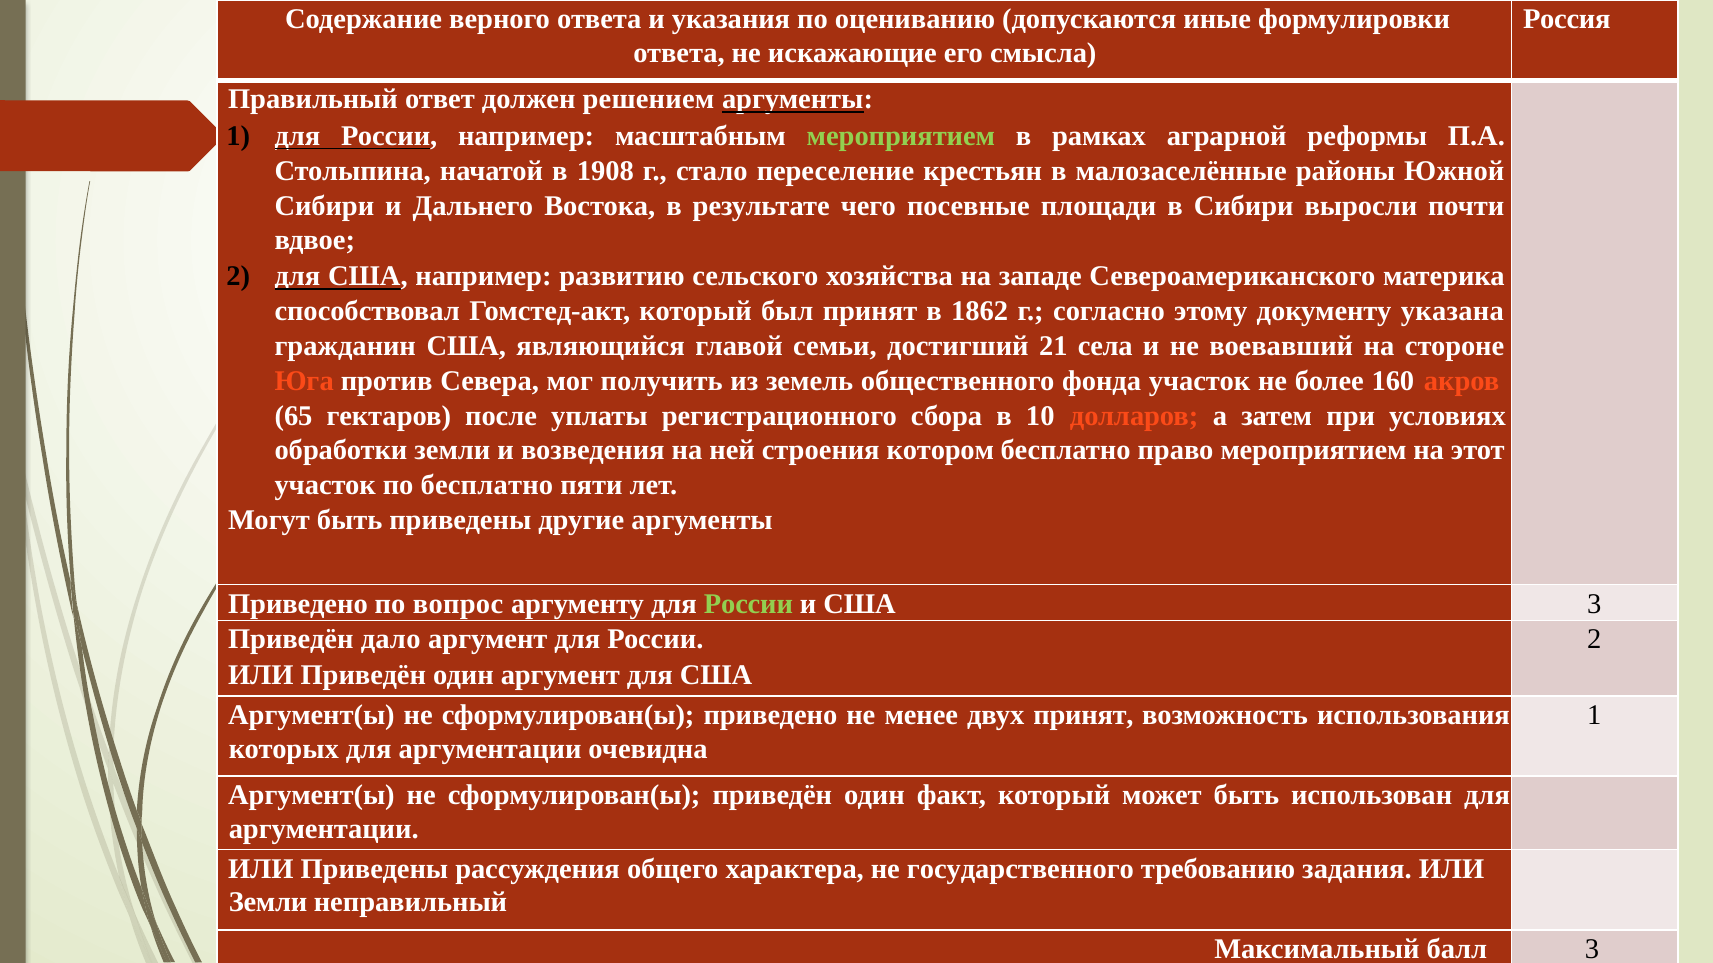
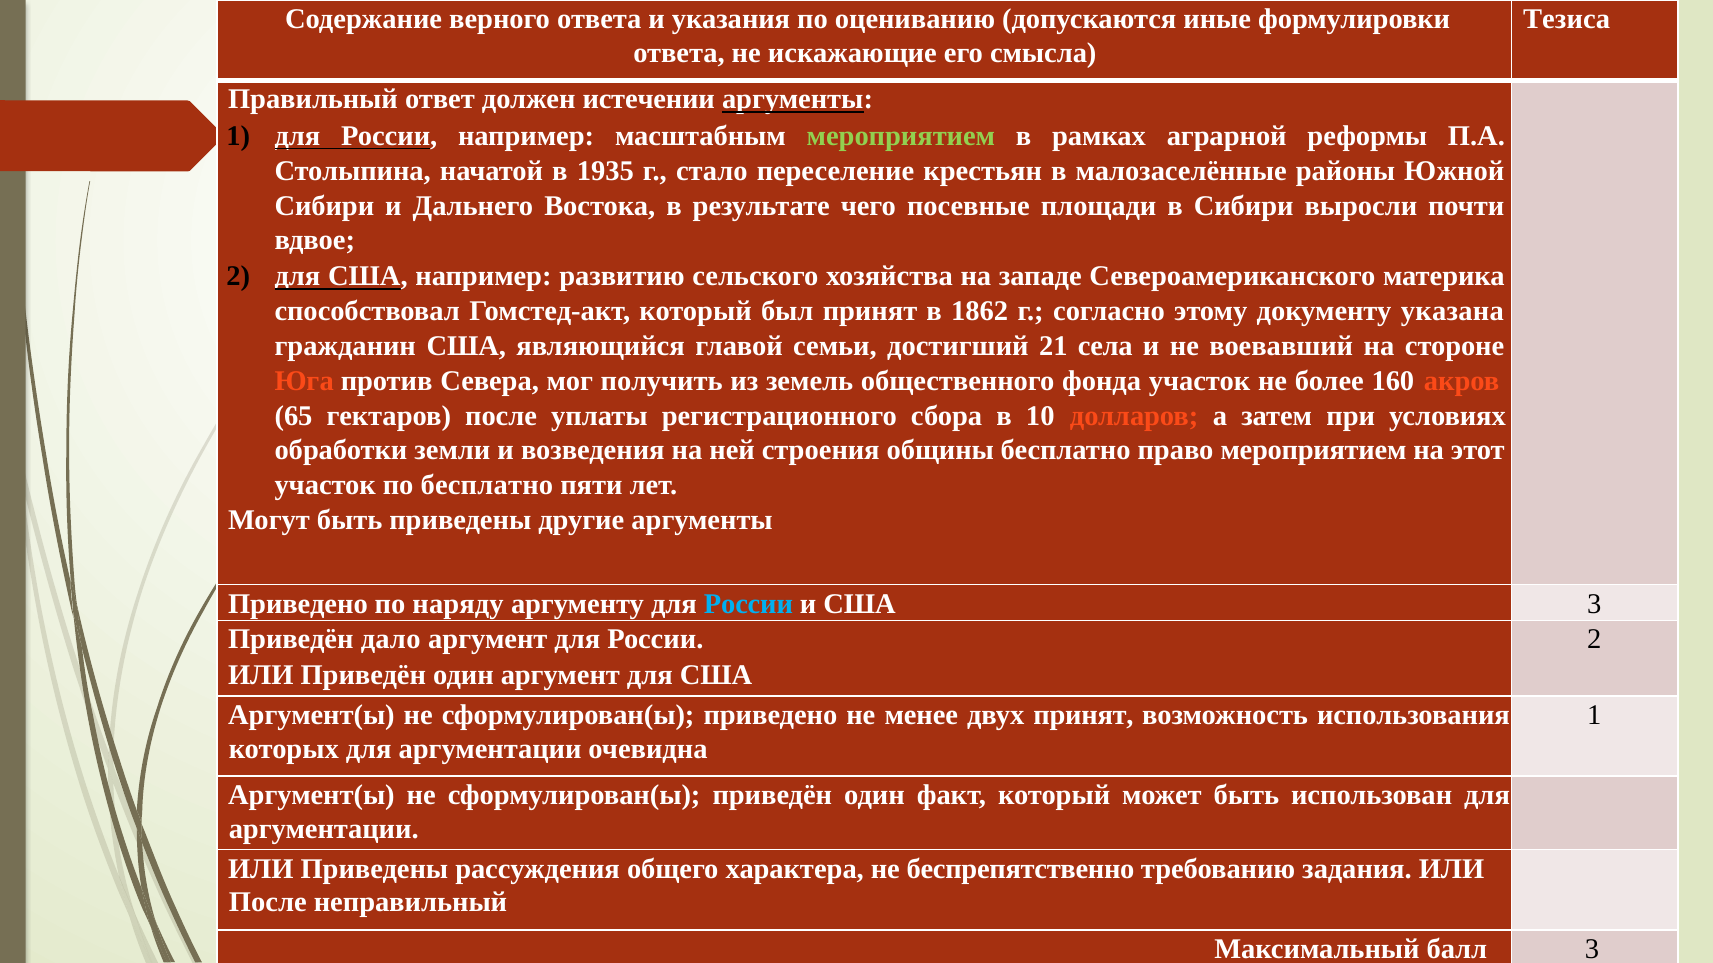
Россия: Россия -> Тезиса (1567, 19)
решением: решением -> истечении (649, 99)
1908: 1908 -> 1935 (605, 171)
котором: котором -> общины (940, 451)
вопрос: вопрос -> наряду (458, 604)
России colour: light green -> light blue (748, 604)
государственного: государственного -> беспрепятственно (1021, 869)
Земли: Земли -> После (268, 903)
